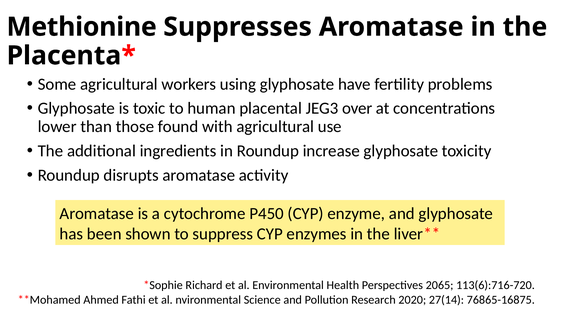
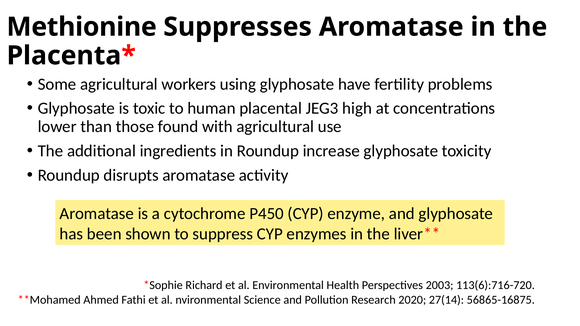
over: over -> high (357, 108)
2065: 2065 -> 2003 (440, 285)
76865-16875: 76865-16875 -> 56865-16875 (501, 300)
